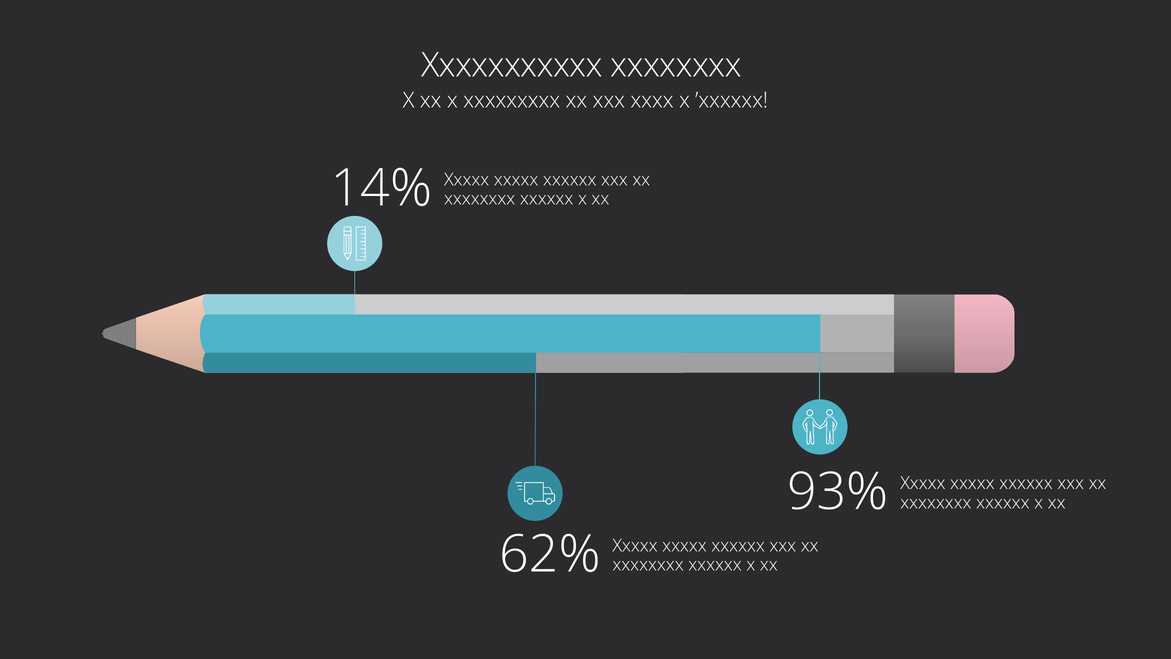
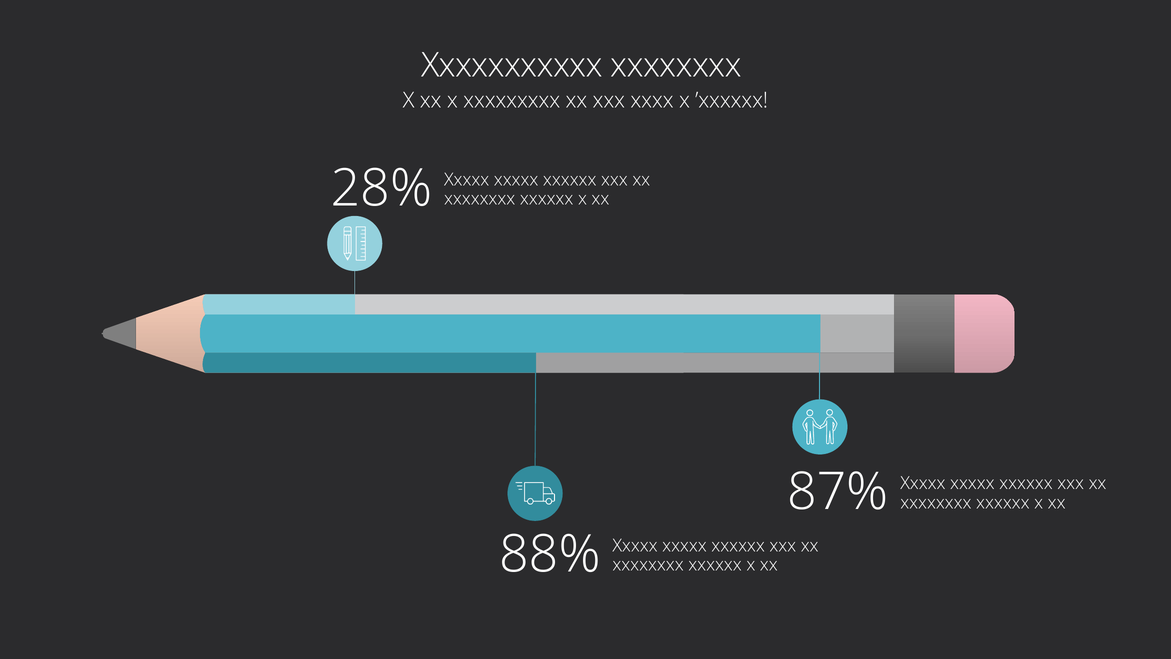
14%: 14% -> 28% (381, 188)
93%: 93% -> 87% (838, 492)
62%: 62% -> 88% (550, 554)
